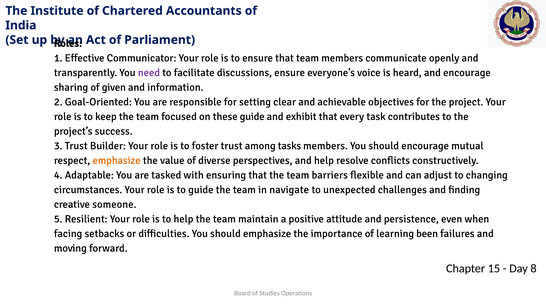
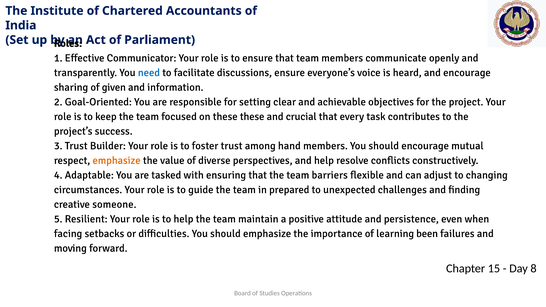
need colour: purple -> blue (149, 73)
these guide: guide -> these (252, 117)
exhibit: exhibit -> crucial (301, 117)
tasks: tasks -> hand (289, 146)
navigate: navigate -> prepared (289, 190)
